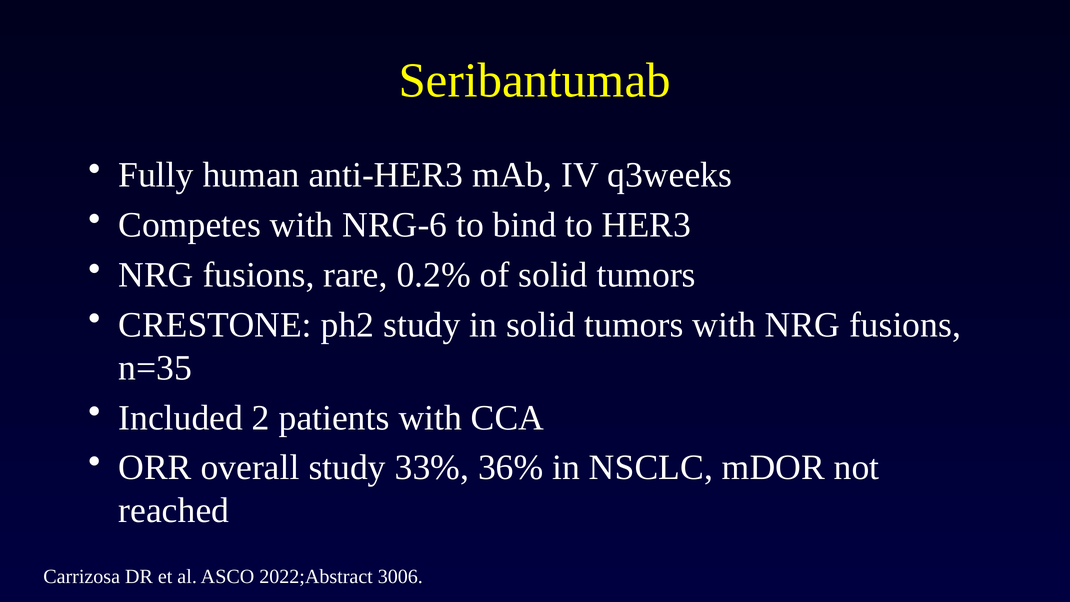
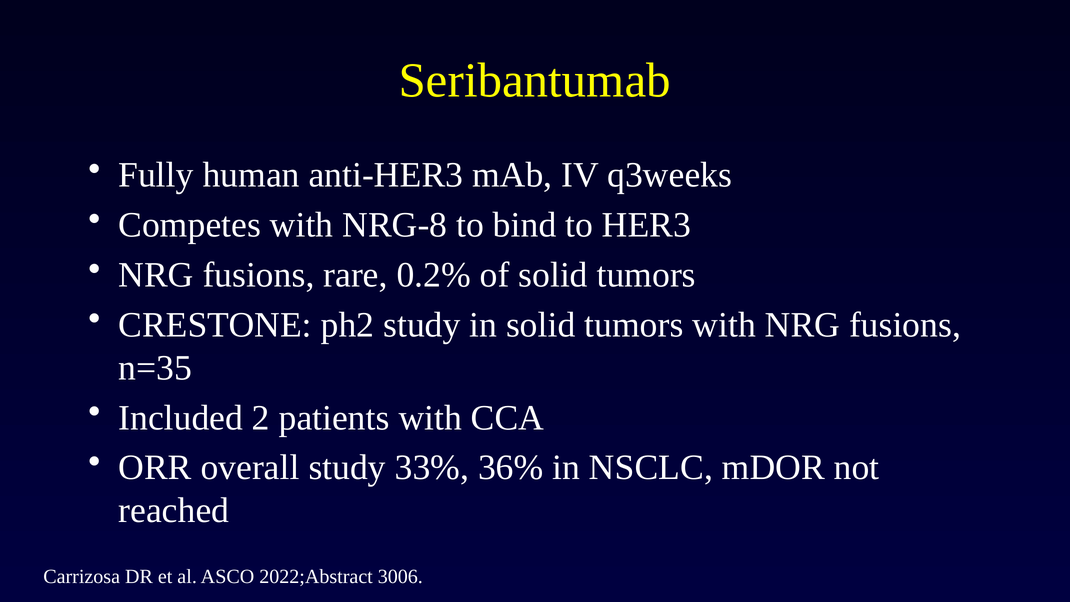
NRG-6: NRG-6 -> NRG-8 (395, 225)
